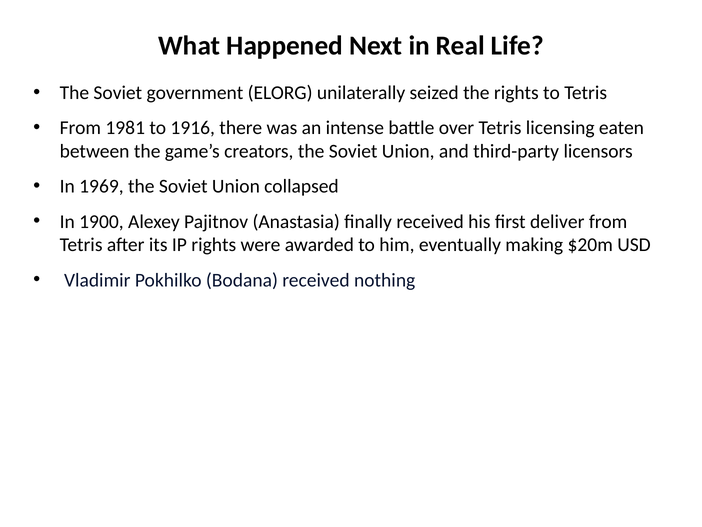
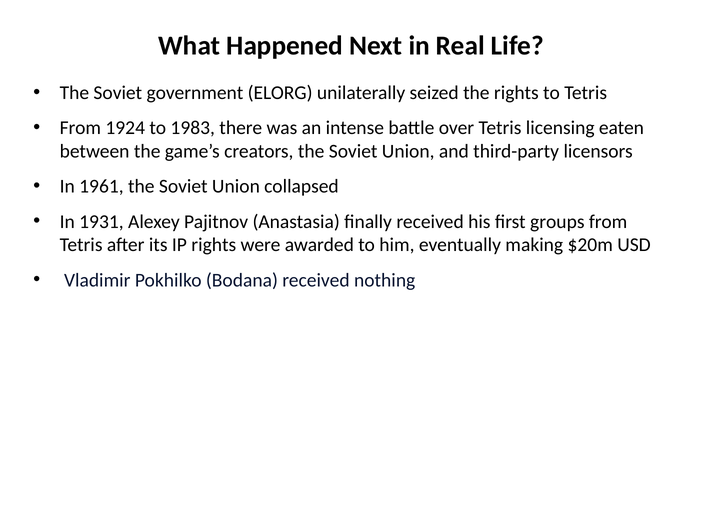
1981: 1981 -> 1924 (125, 128)
1916: 1916 -> 1983 (193, 128)
1969: 1969 -> 1961 (101, 186)
1900: 1900 -> 1931 (101, 221)
deliver: deliver -> groups (557, 221)
